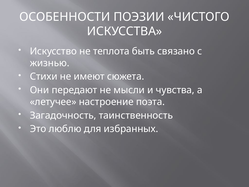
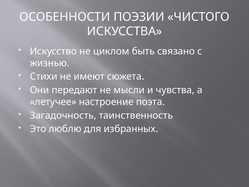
теплота: теплота -> циклом (111, 51)
